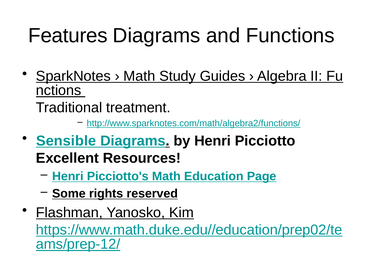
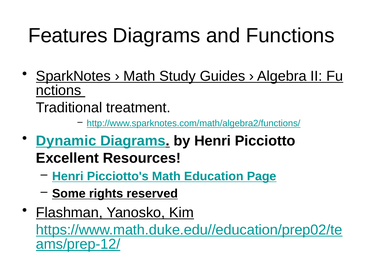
Sensible: Sensible -> Dynamic (66, 141)
